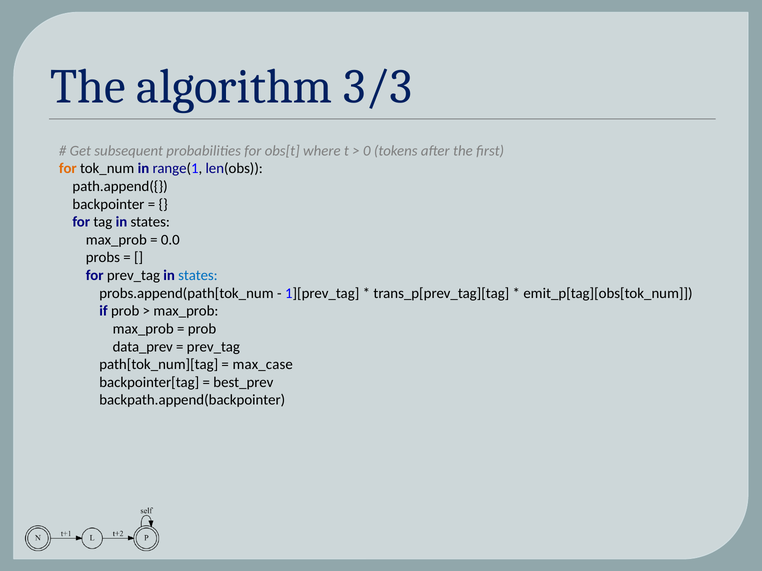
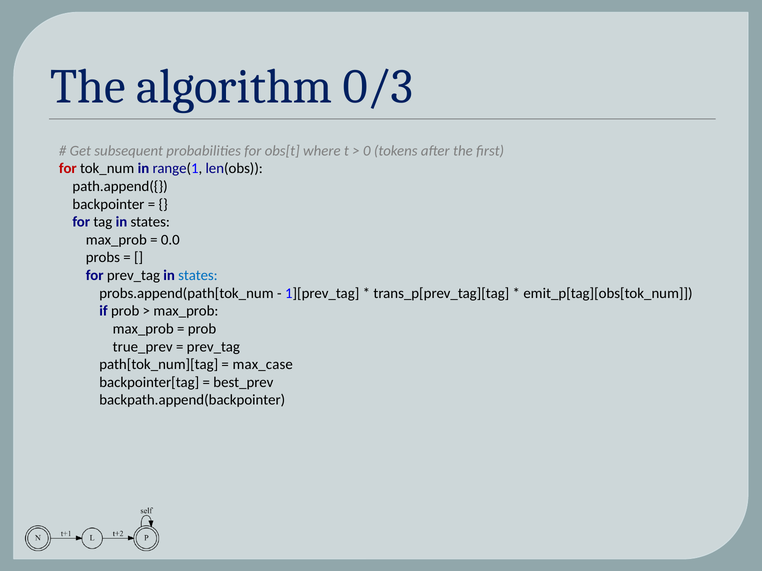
3/3: 3/3 -> 0/3 (378, 87)
for colour: orange -> red (68, 169)
data_prev: data_prev -> true_prev (143, 347)
